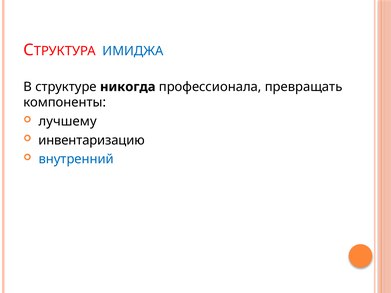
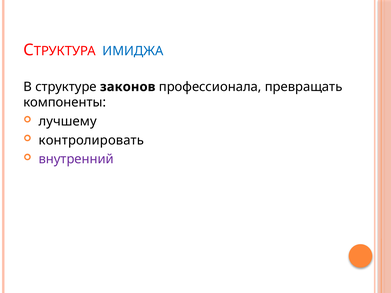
никогда: никогда -> законов (128, 87)
инвентаризацию: инвентаризацию -> контролировать (91, 140)
внутренний colour: blue -> purple (76, 159)
